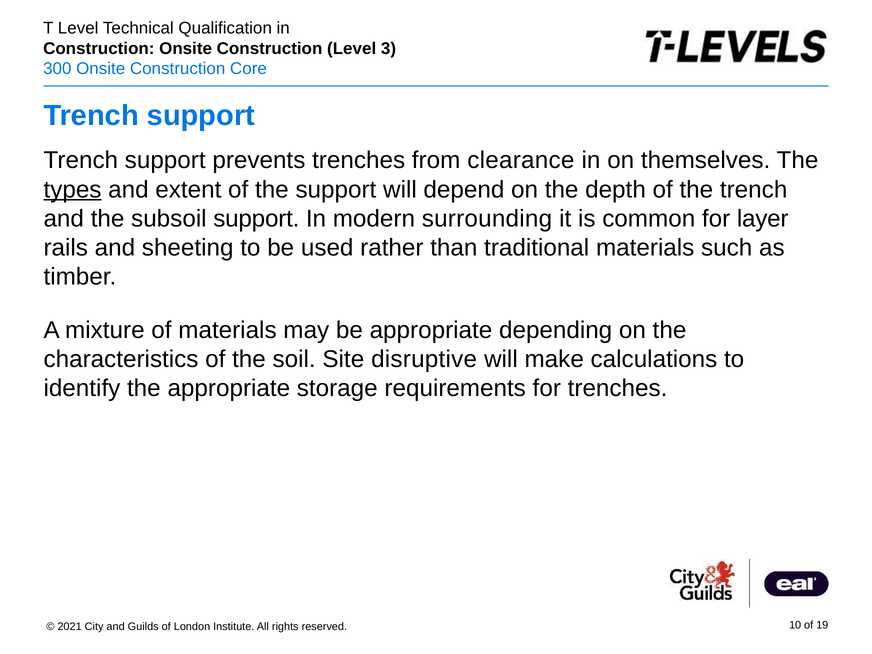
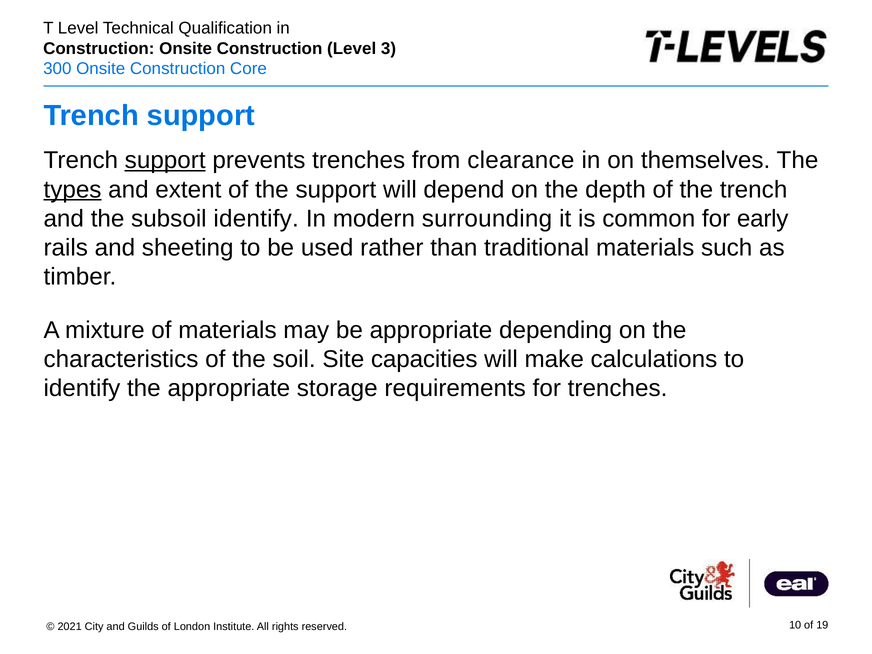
support underline: none -> present (165, 160)
subsoil support: support -> identify (256, 219)
layer: layer -> early (763, 219)
disruptive: disruptive -> capacities (424, 359)
